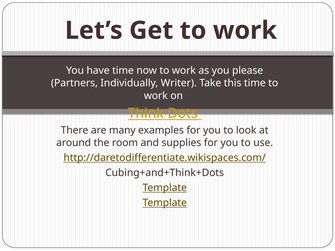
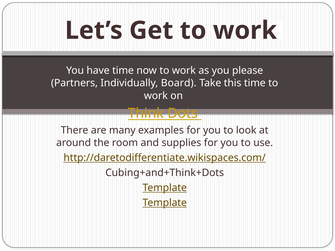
Writer: Writer -> Board (179, 83)
